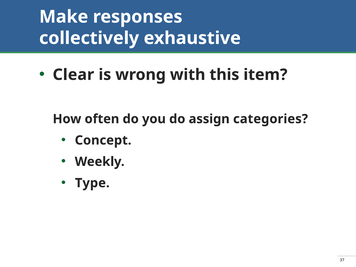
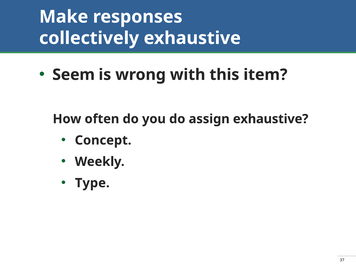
Clear: Clear -> Seem (74, 75)
assign categories: categories -> exhaustive (271, 119)
